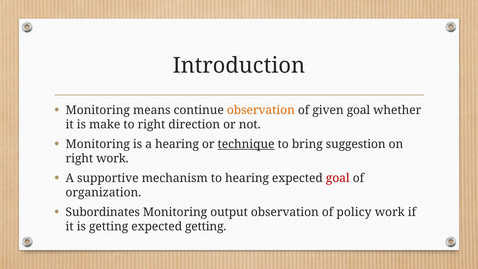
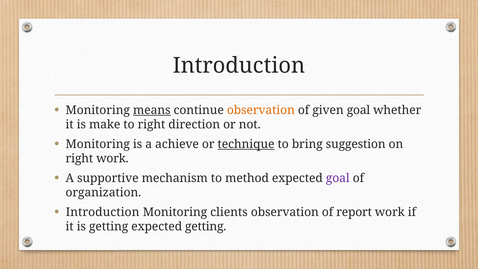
means underline: none -> present (152, 110)
a hearing: hearing -> achieve (177, 144)
to hearing: hearing -> method (247, 178)
goal colour: red -> purple (338, 178)
Subordinates: Subordinates -> Introduction (103, 212)
output: output -> clients (229, 212)
policy: policy -> report (354, 212)
